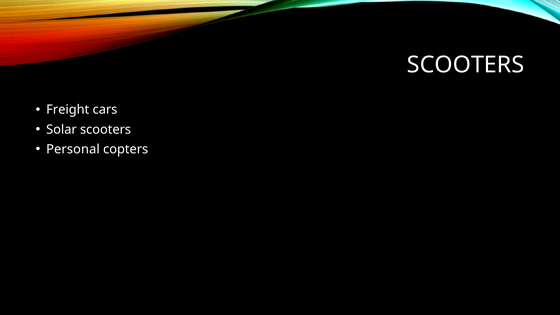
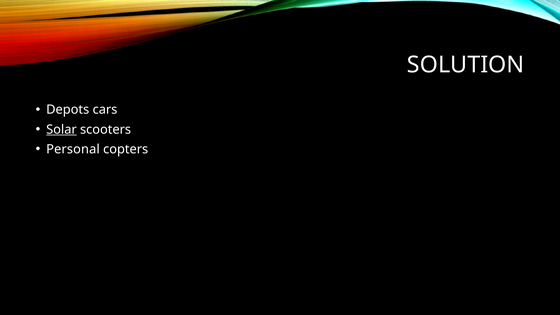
SCOOTERS: SCOOTERS -> SOLUTION (466, 65)
Freight: Freight -> Depots (68, 110)
Solar underline: none -> present (61, 129)
